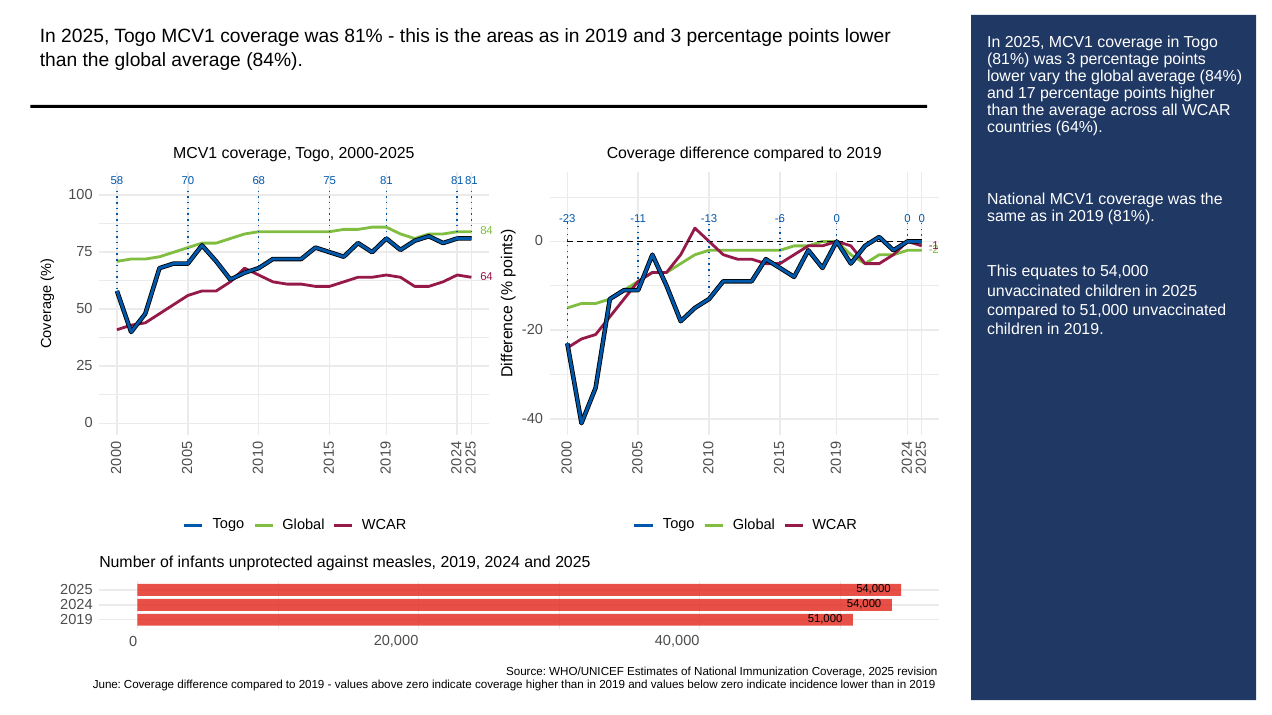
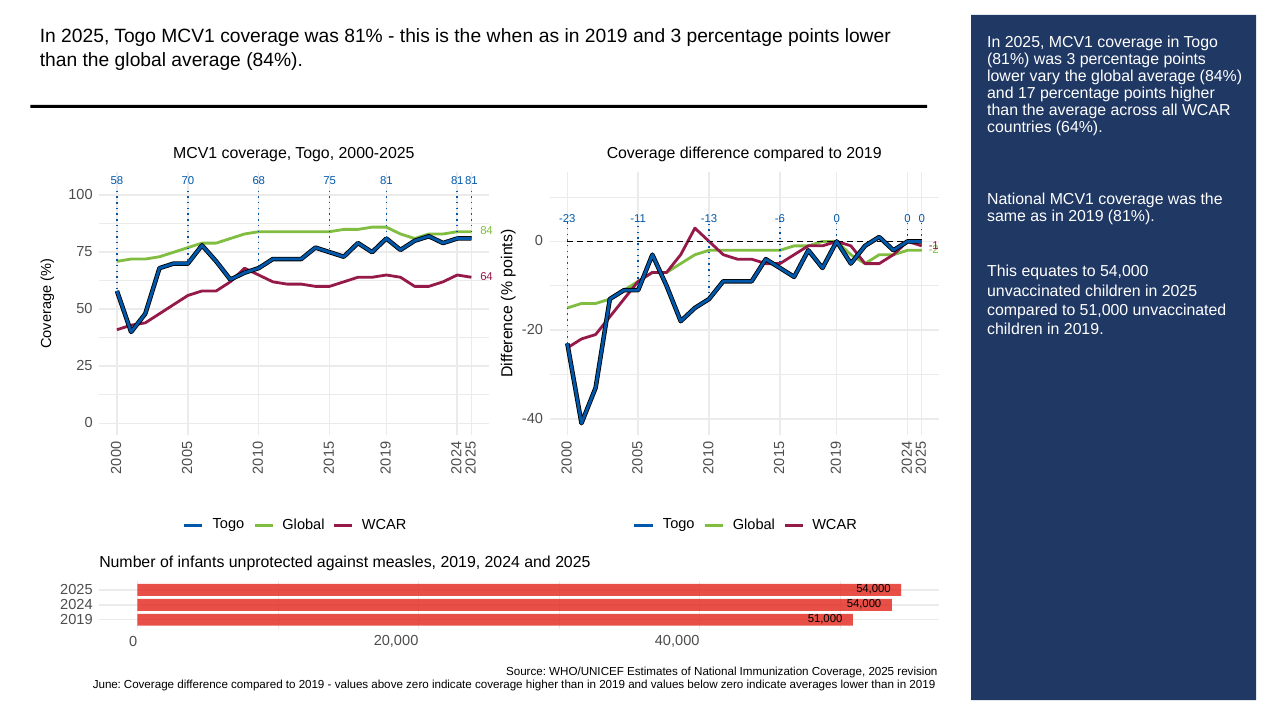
areas: areas -> when (510, 37)
incidence: incidence -> averages (814, 685)
